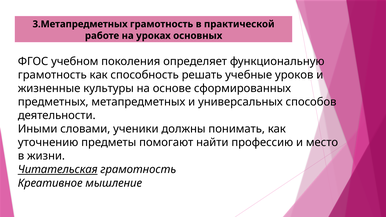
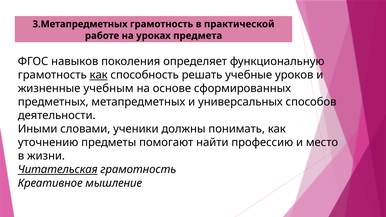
основных: основных -> предмета (198, 36)
учебном: учебном -> навыков (75, 61)
как underline: none -> present (99, 75)
культуры: культуры -> учебным (108, 89)
